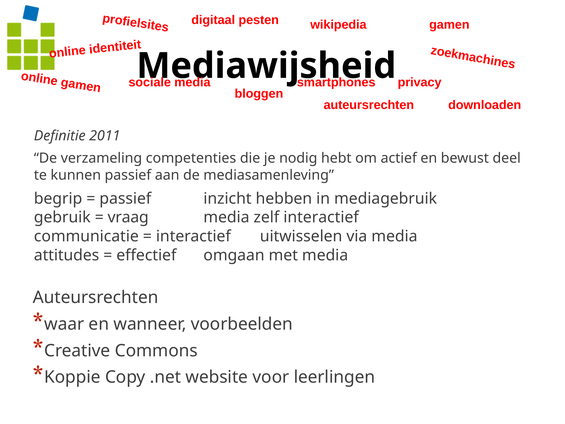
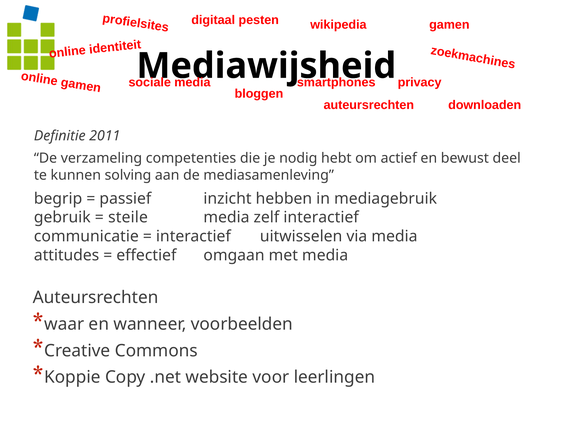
kunnen passief: passief -> solving (128, 175)
vraag: vraag -> steile (128, 217)
